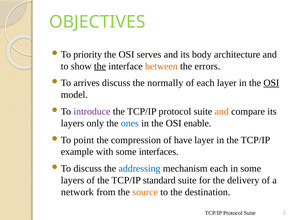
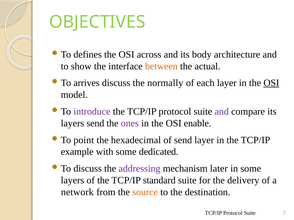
priority: priority -> defines (88, 55)
serves: serves -> across (149, 55)
the underline: present -> none (100, 66)
errors: errors -> actual (207, 66)
and colour: orange -> purple (222, 112)
layers only: only -> send (95, 124)
ones colour: blue -> purple (130, 124)
compression: compression -> hexadecimal (136, 140)
of have: have -> send (183, 140)
interfaces: interfaces -> dedicated (159, 152)
addressing colour: blue -> purple (140, 169)
mechanism each: each -> later (219, 169)
